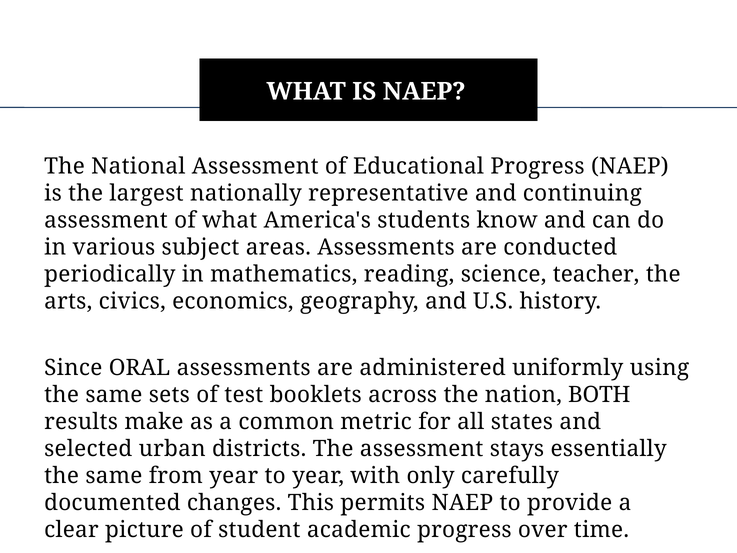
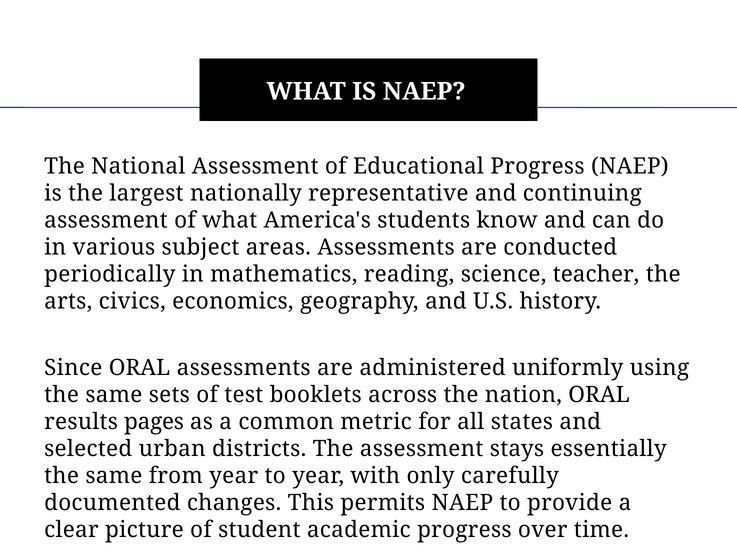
nation BOTH: BOTH -> ORAL (599, 395)
make: make -> pages (154, 422)
